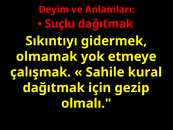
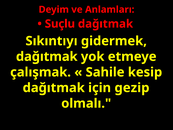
olmamak: olmamak -> dağıtmak (47, 56)
kural: kural -> kesip (145, 72)
